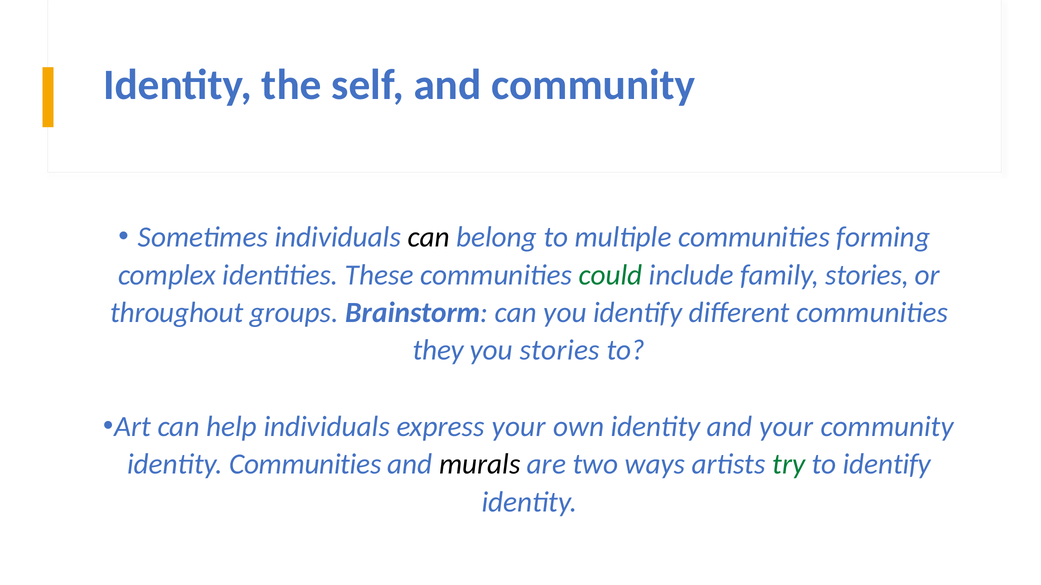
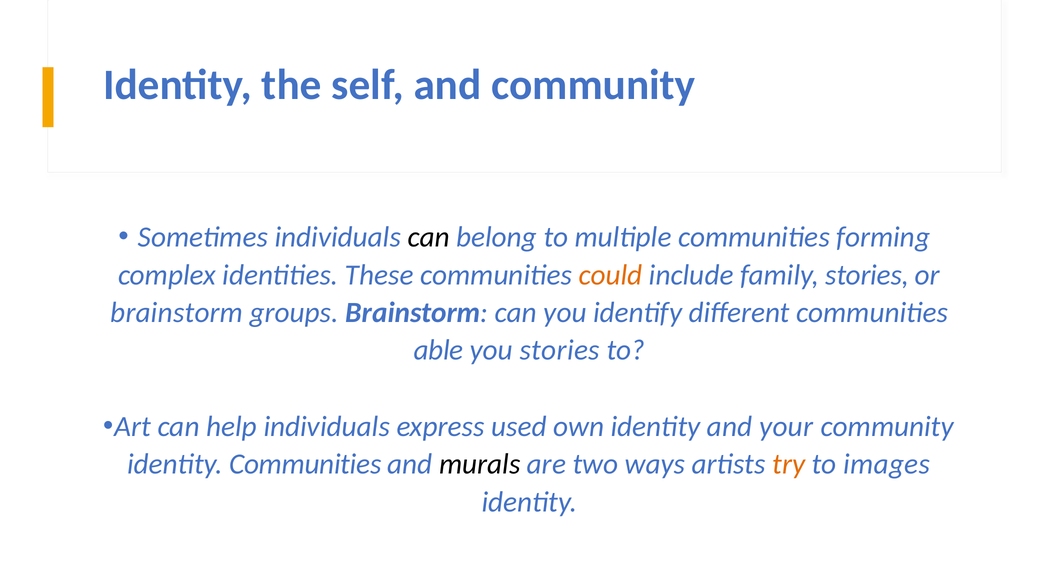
could colour: green -> orange (610, 275)
throughout: throughout -> brainstorm (177, 313)
they: they -> able (438, 350)
express your: your -> used (519, 427)
try colour: green -> orange (789, 465)
to identify: identify -> images (887, 465)
